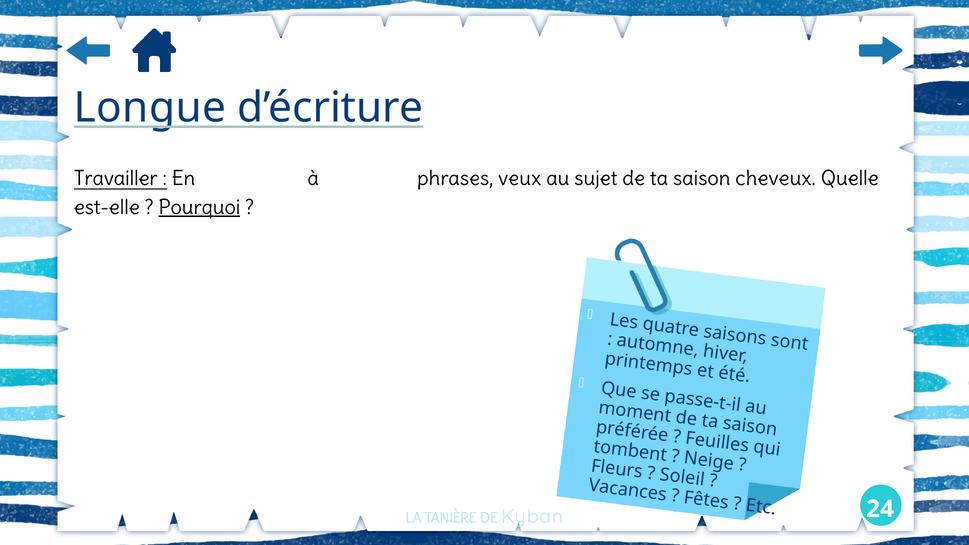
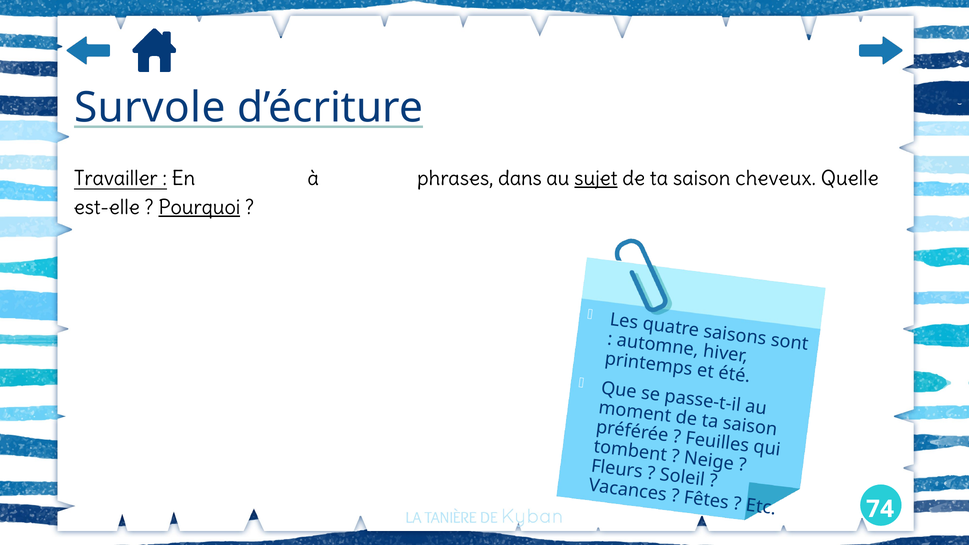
Longue: Longue -> Survole (150, 108)
veux: veux -> dans (520, 179)
sujet underline: none -> present (596, 179)
24: 24 -> 74 (880, 509)
